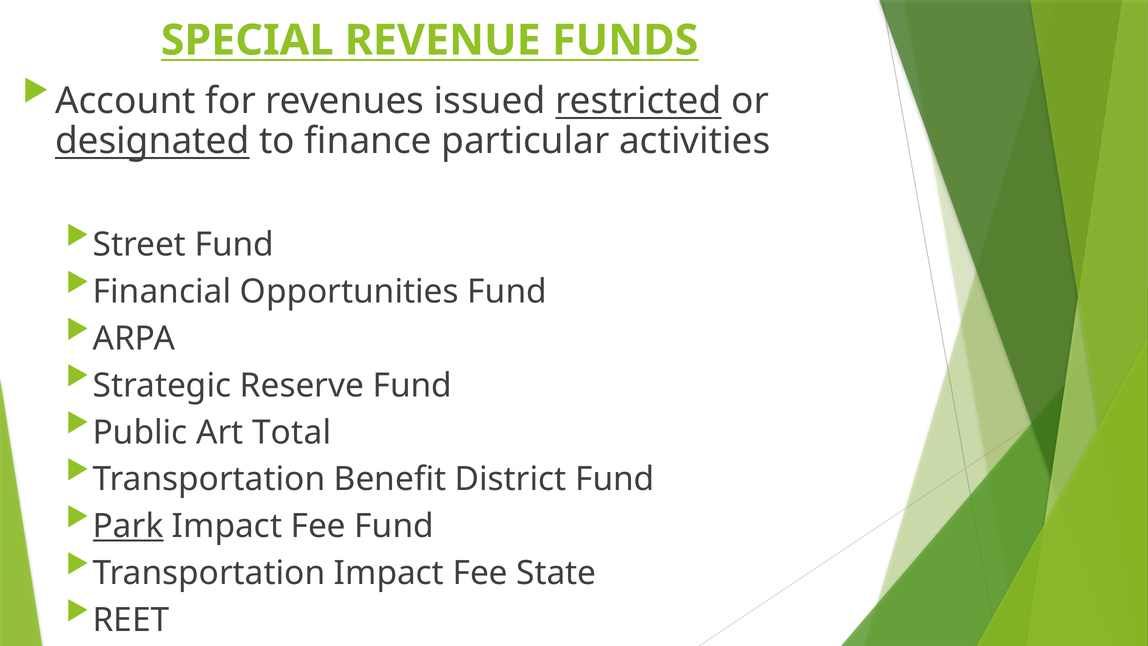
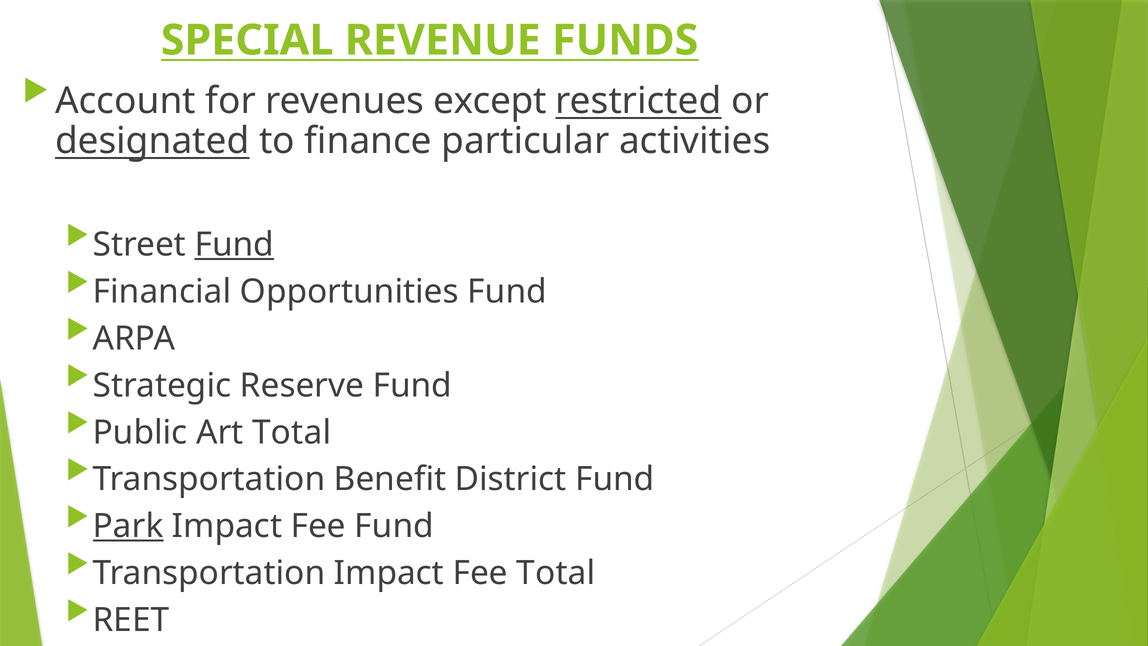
issued: issued -> except (490, 101)
Fund underline: none -> present (234, 245)
Fee State: State -> Total (556, 573)
